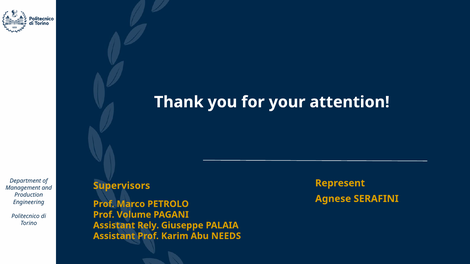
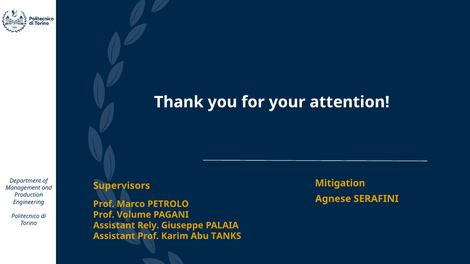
Represent: Represent -> Mitigation (340, 183)
NEEDS: NEEDS -> TANKS (226, 236)
